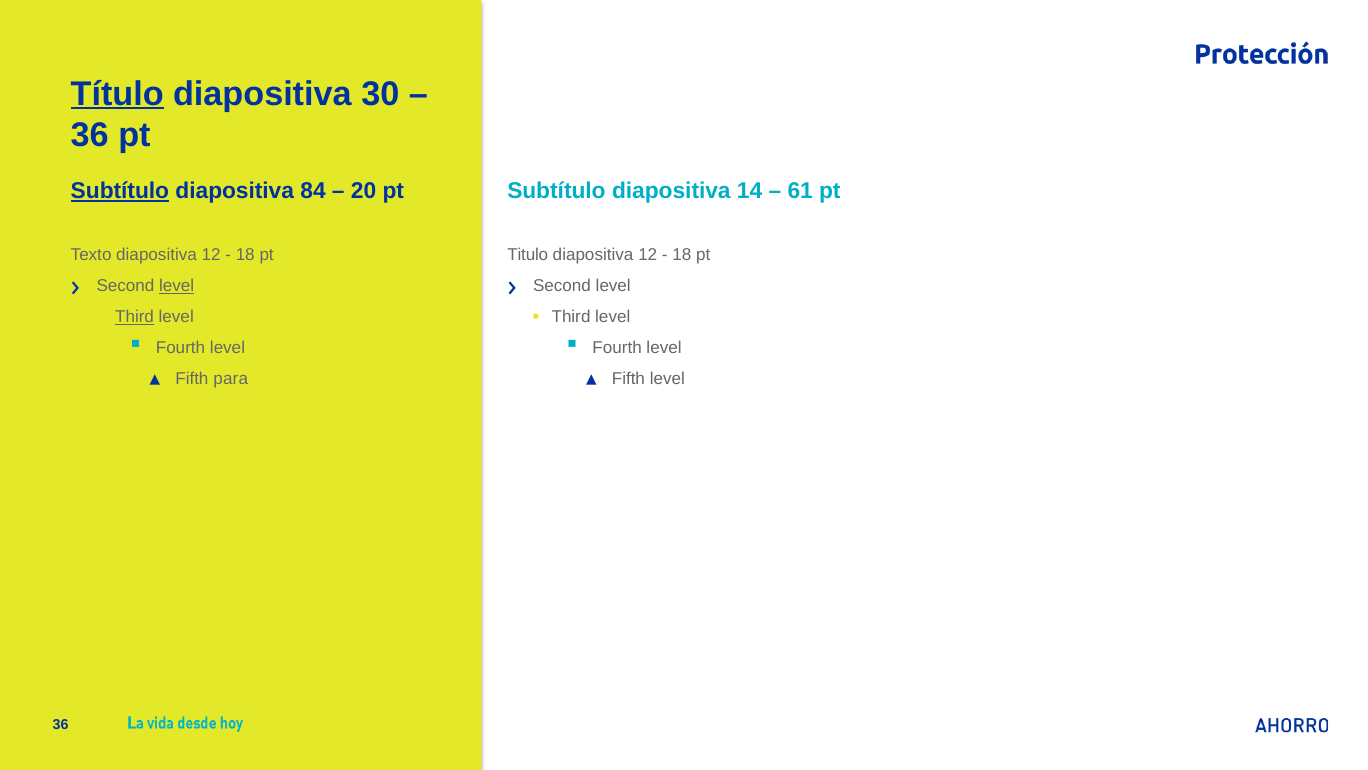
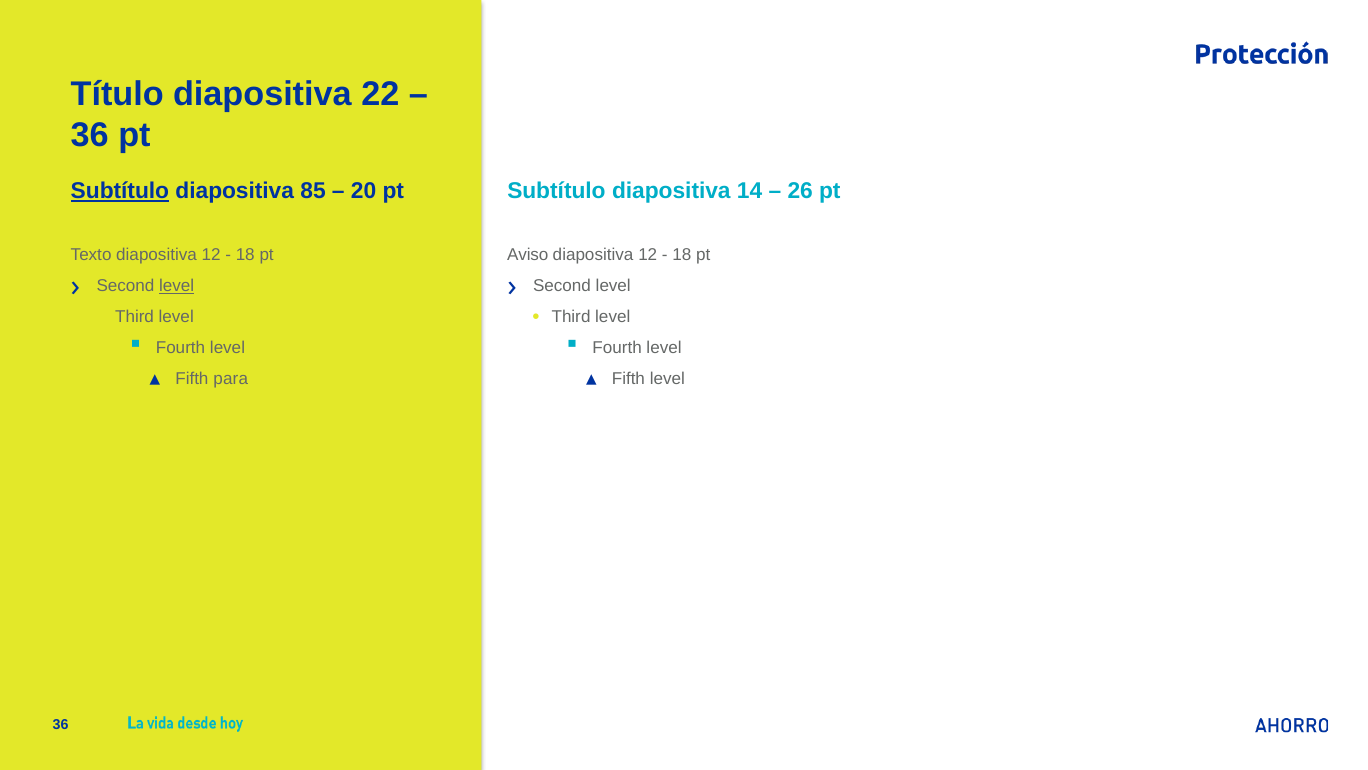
Título underline: present -> none (117, 94)
30: 30 -> 22 (380, 94)
84: 84 -> 85 (313, 191)
61: 61 -> 26 (800, 191)
Titulo: Titulo -> Aviso (528, 255)
Third underline: present -> none (135, 317)
